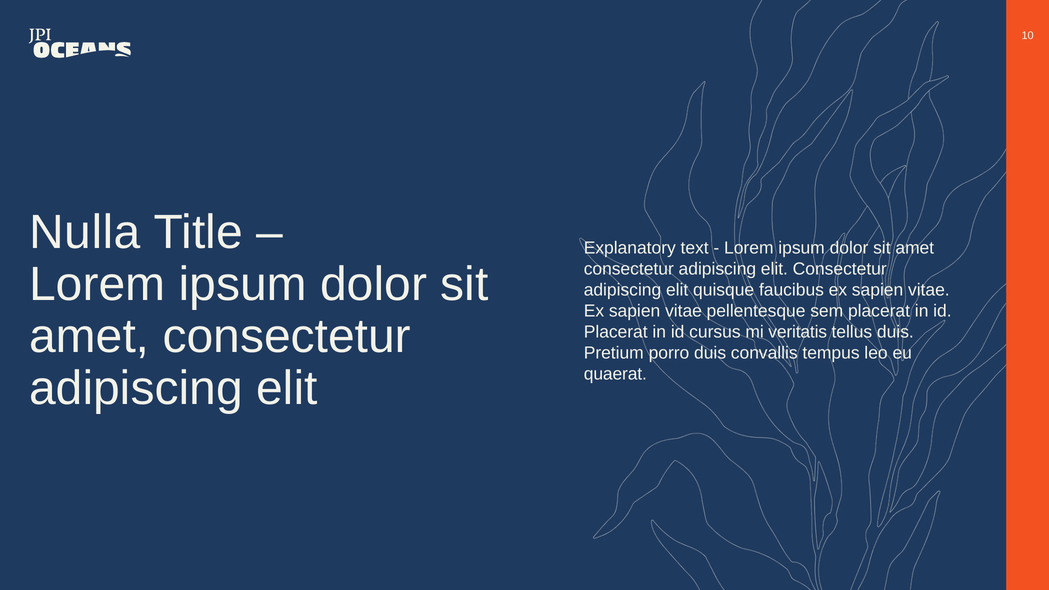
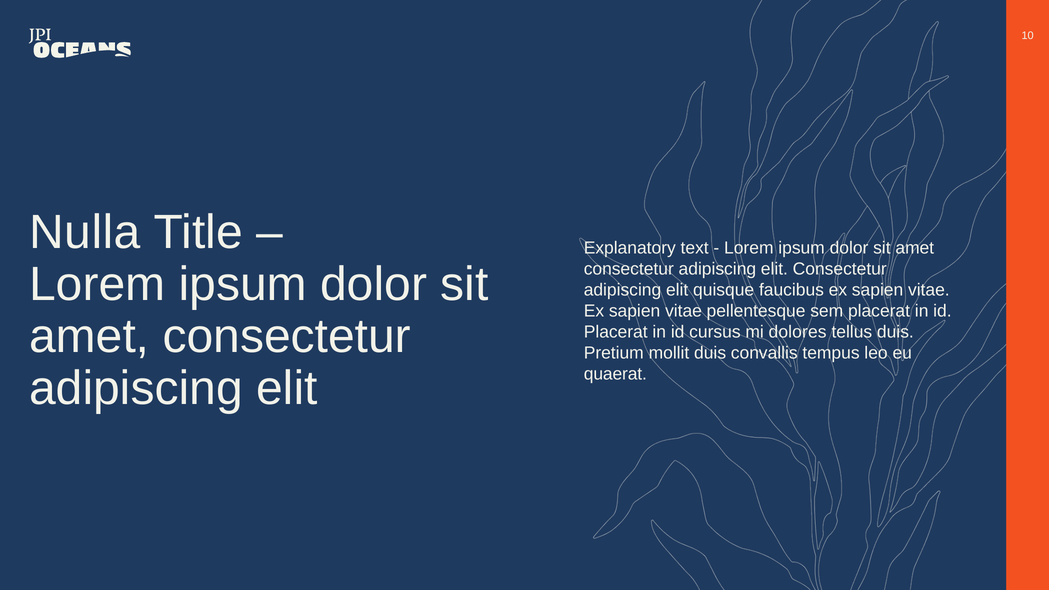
veritatis: veritatis -> dolores (798, 332)
porro: porro -> mollit (669, 353)
